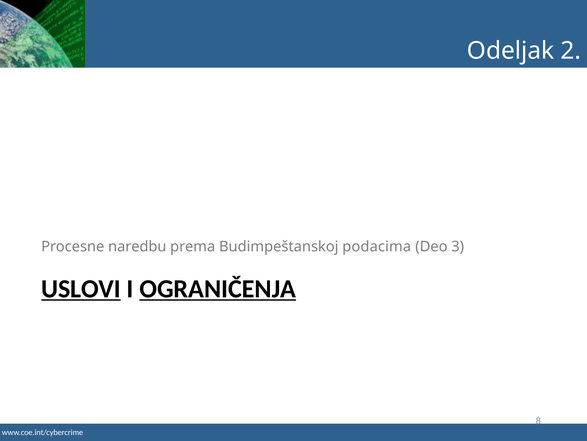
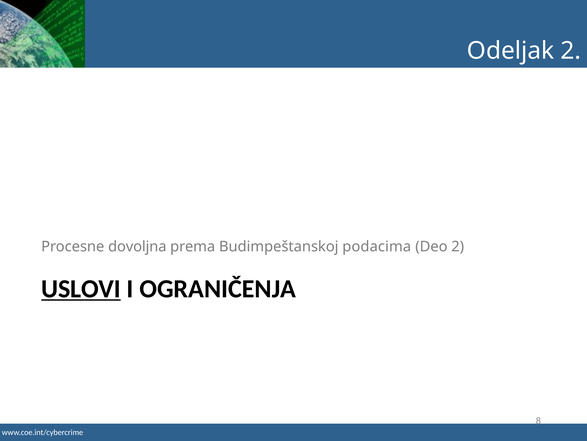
naredbu: naredbu -> dovoljna (137, 246)
Deo 3: 3 -> 2 (458, 246)
OGRANIČENJA underline: present -> none (218, 288)
